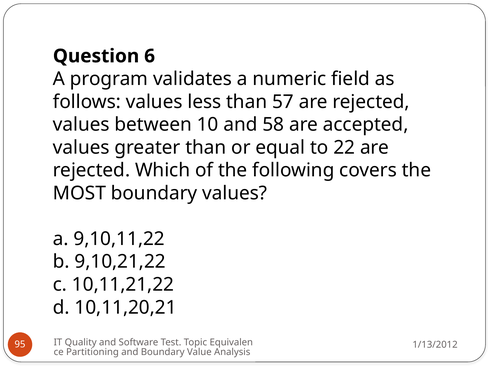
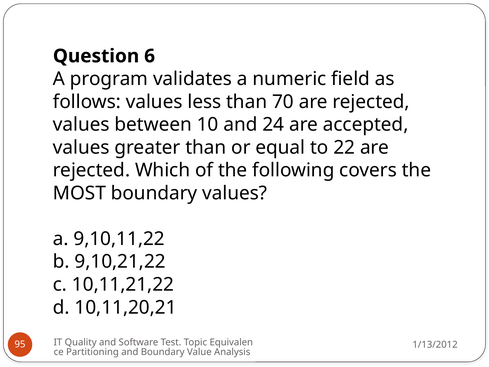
57: 57 -> 70 (283, 102)
58: 58 -> 24 (273, 125)
